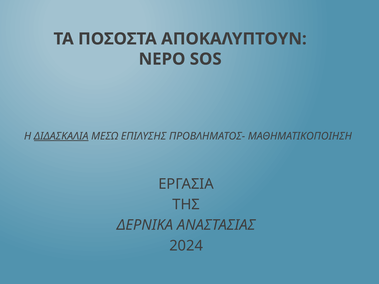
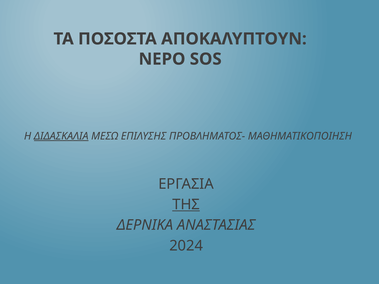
ΤΗΣ underline: none -> present (186, 205)
